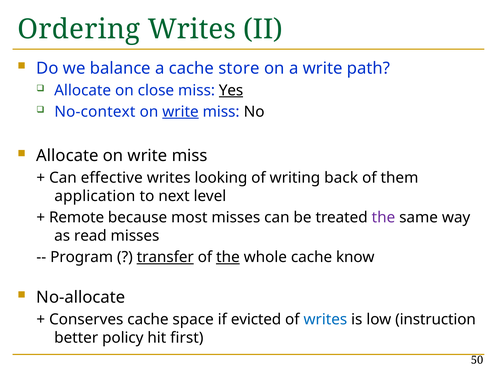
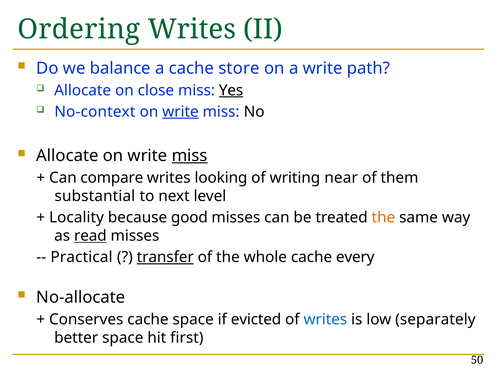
miss underline: none -> present (190, 156)
effective: effective -> compare (112, 178)
back: back -> near (341, 178)
application: application -> substantial (95, 196)
Remote: Remote -> Locality (76, 218)
most: most -> good (189, 218)
the colour: purple -> orange (383, 218)
read underline: none -> present (90, 236)
Program: Program -> Practical (82, 258)
the underline: present -> none (228, 258)
know: know -> every (355, 258)
instruction: instruction -> separately (435, 320)
better policy: policy -> space (123, 338)
